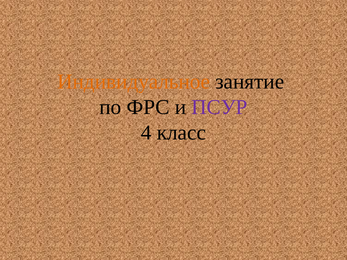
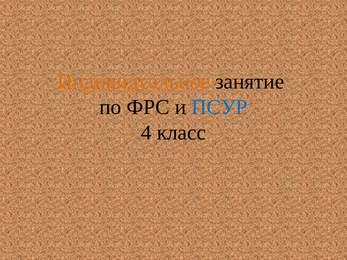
ПСУР colour: purple -> blue (219, 107)
